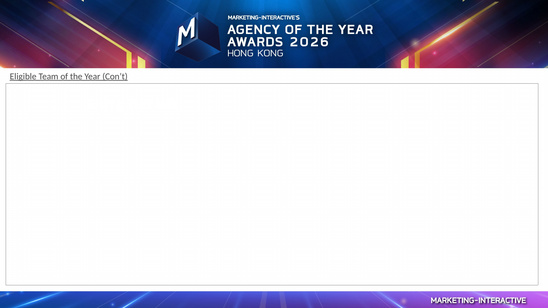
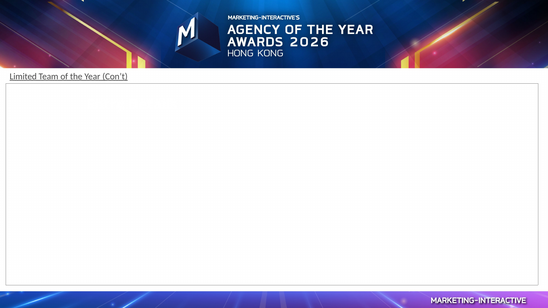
Eligible: Eligible -> Limited (23, 76)
